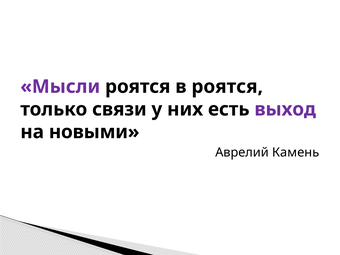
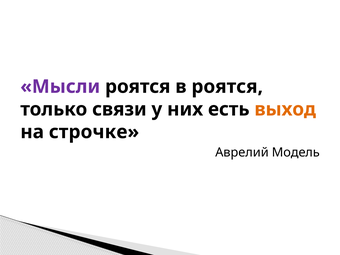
выход colour: purple -> orange (285, 109)
новыми: новыми -> строчке (94, 132)
Камень: Камень -> Модель (296, 152)
